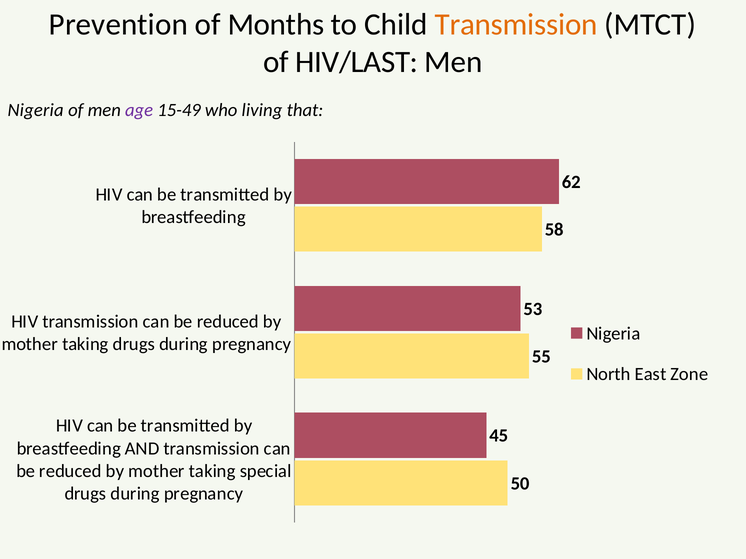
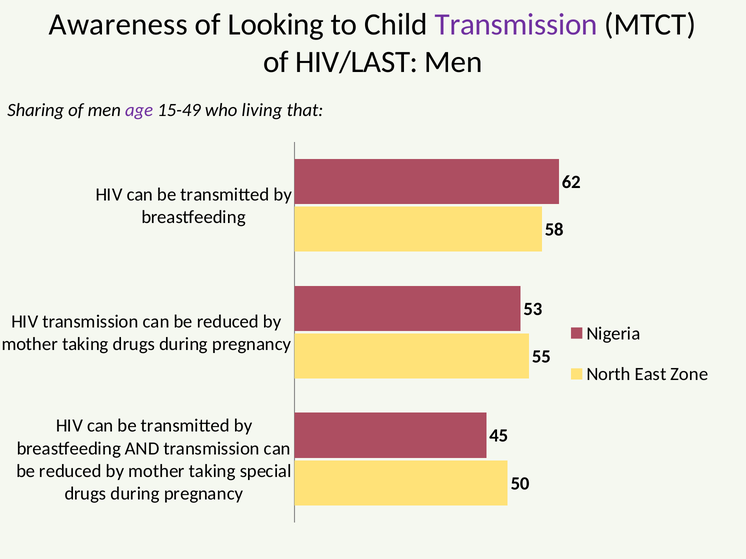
Prevention: Prevention -> Awareness (118, 25)
Months: Months -> Looking (276, 25)
Transmission colour: orange -> purple (516, 25)
Nigeria: Nigeria -> Sharing (36, 110)
